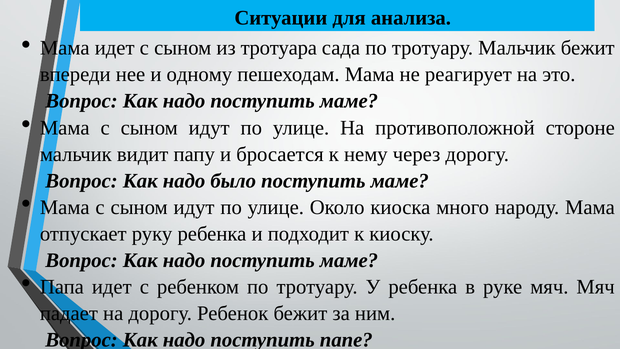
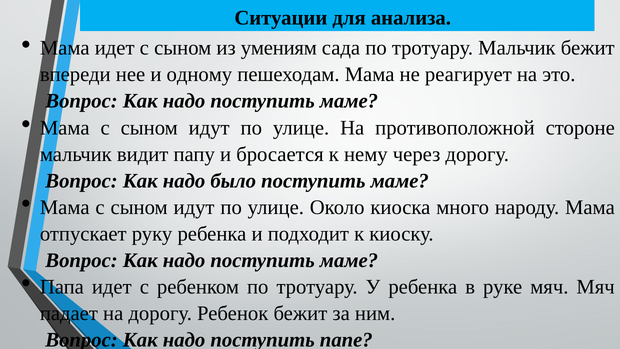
тротуара: тротуара -> умениям (279, 48)
